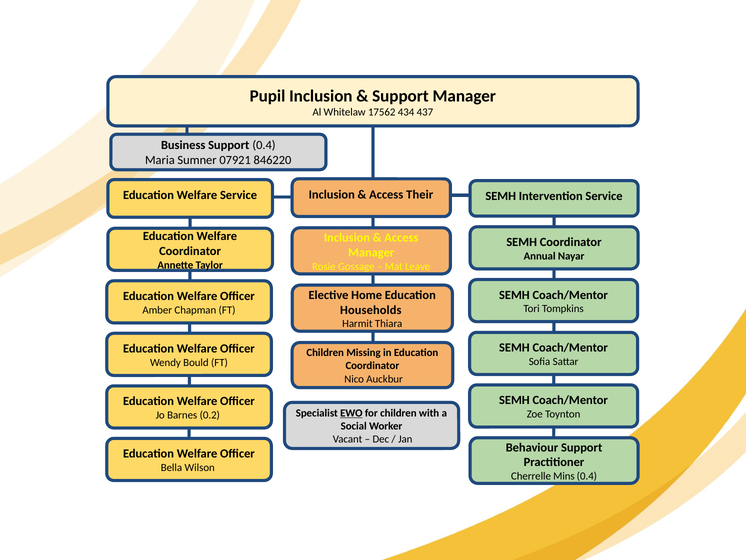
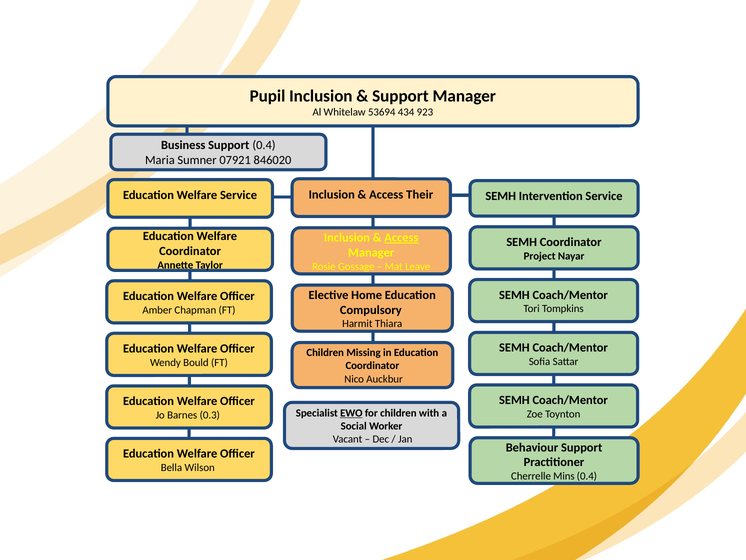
17562: 17562 -> 53694 (382, 112)
437: 437 -> 923 (425, 112)
846220: 846220 -> 846020 (272, 160)
Access underline: none -> present (401, 237)
Annual: Annual -> Project (540, 256)
Households: Households -> Compulsory (371, 310)
0.2: 0.2 -> 0.3 (210, 415)
